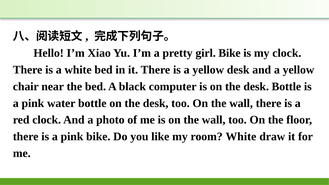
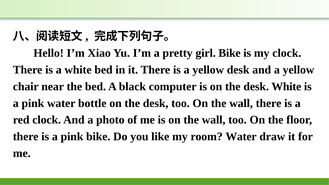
desk Bottle: Bottle -> White (286, 86)
room White: White -> Water (241, 137)
